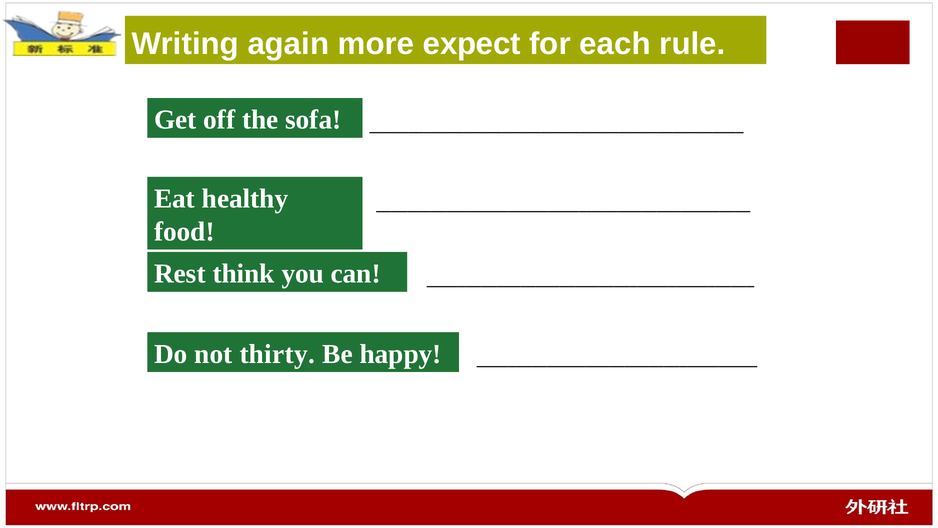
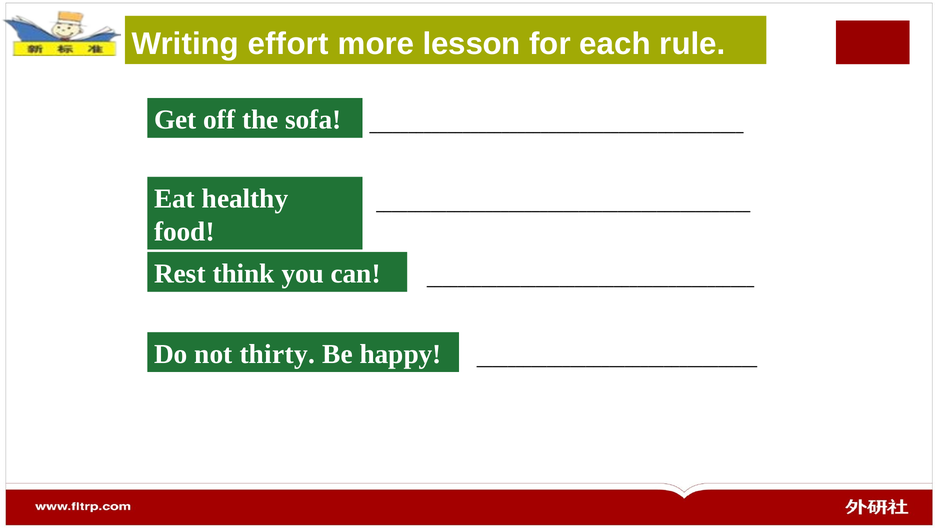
again: again -> effort (288, 44)
expect: expect -> lesson (472, 44)
